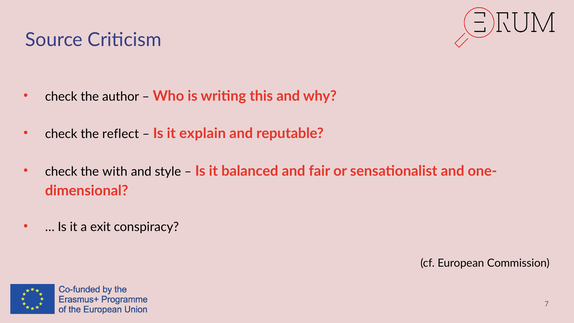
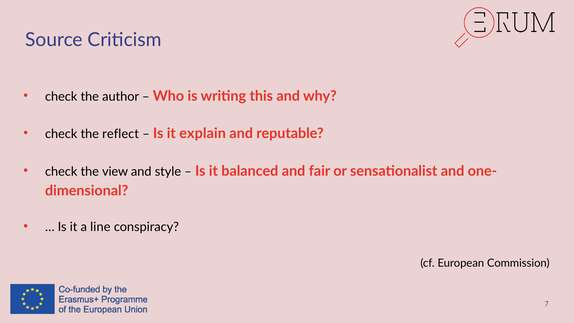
with: with -> view (115, 171)
exit: exit -> line (100, 227)
